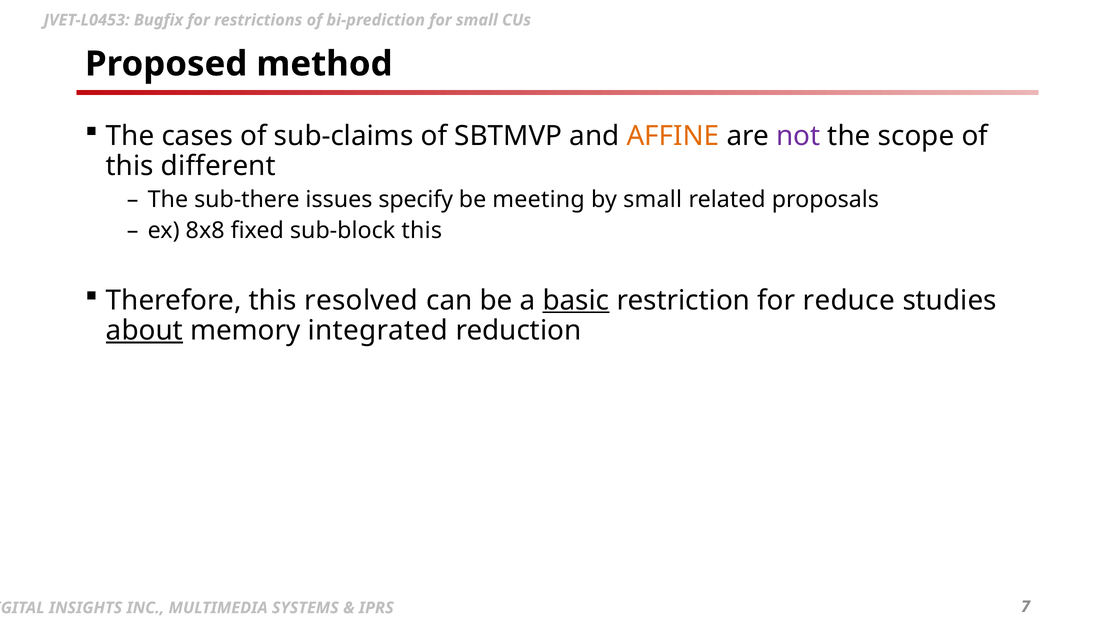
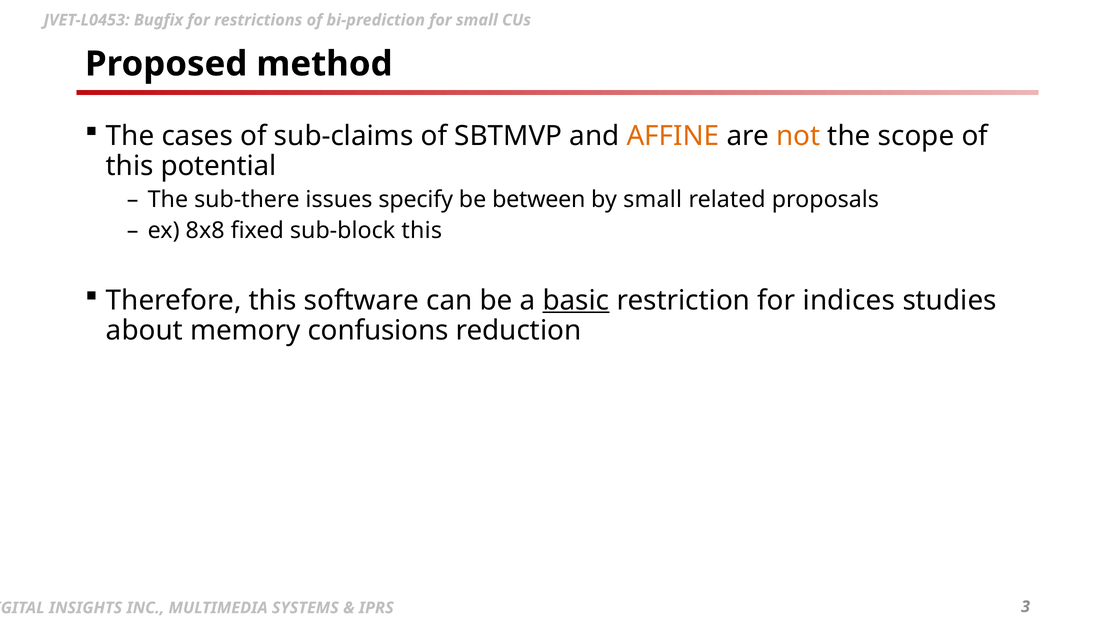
not colour: purple -> orange (798, 136)
different: different -> potential (219, 166)
meeting: meeting -> between (539, 200)
resolved: resolved -> software (361, 301)
reduce: reduce -> indices (849, 301)
about underline: present -> none (144, 331)
integrated: integrated -> confusions (378, 331)
7: 7 -> 3 (1026, 607)
